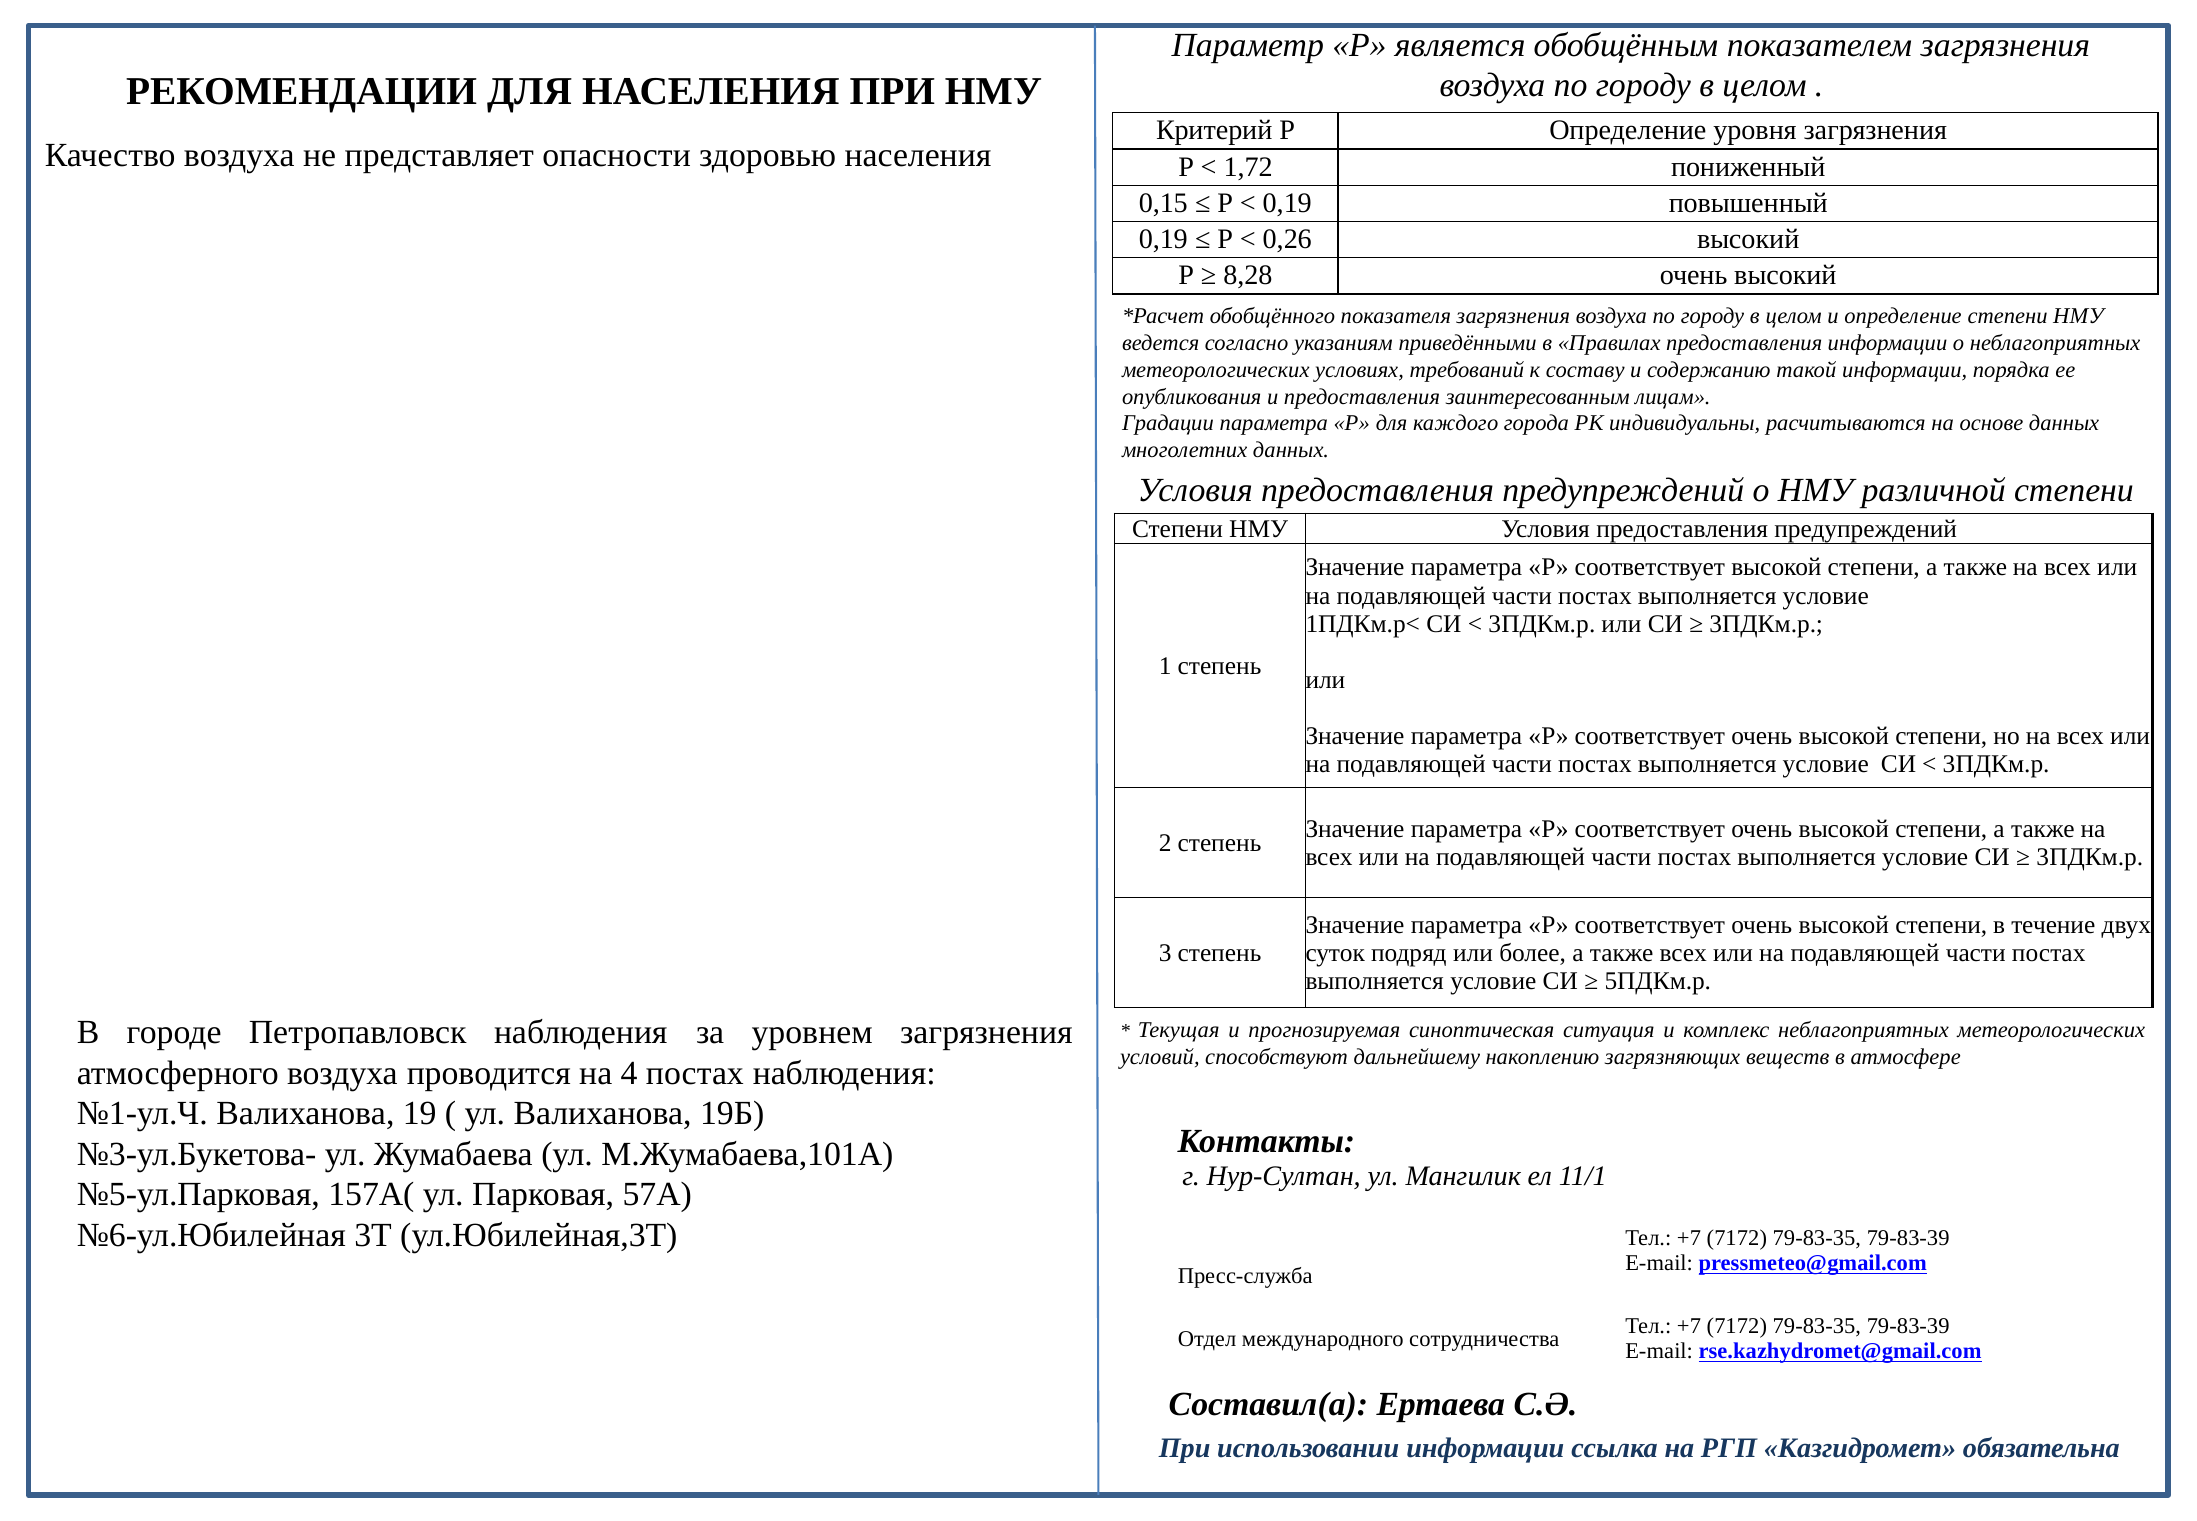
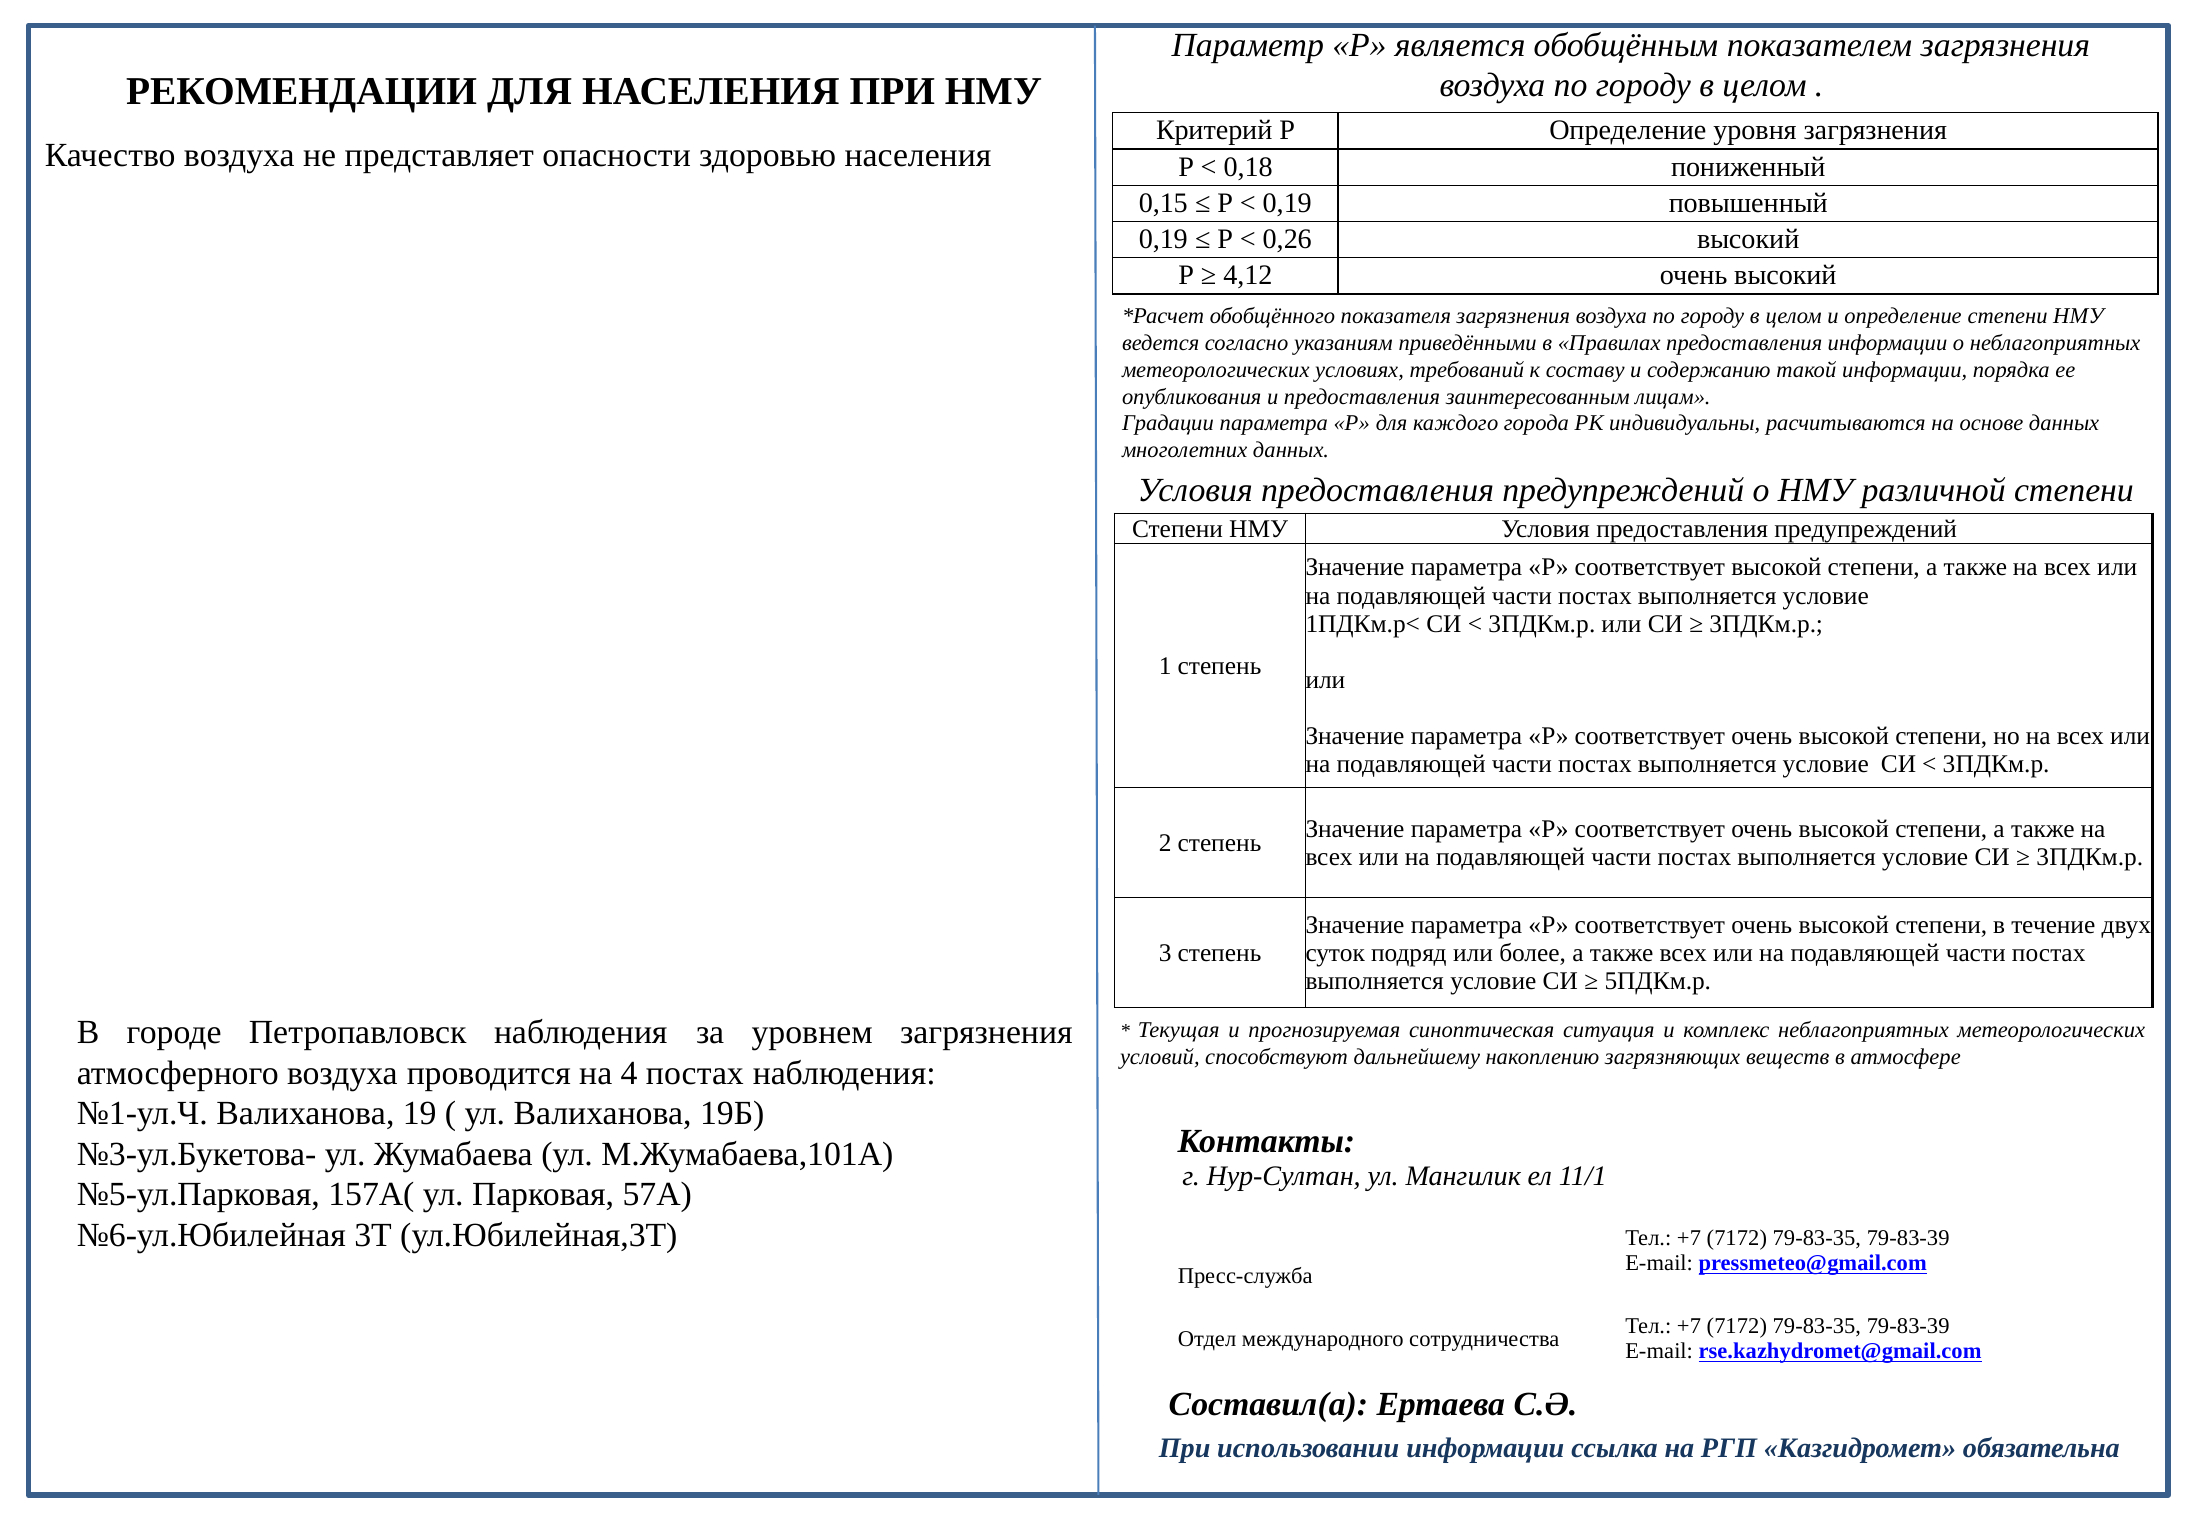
1,72: 1,72 -> 0,18 (1248, 167)
8,28: 8,28 -> 4,12 (1248, 276)
